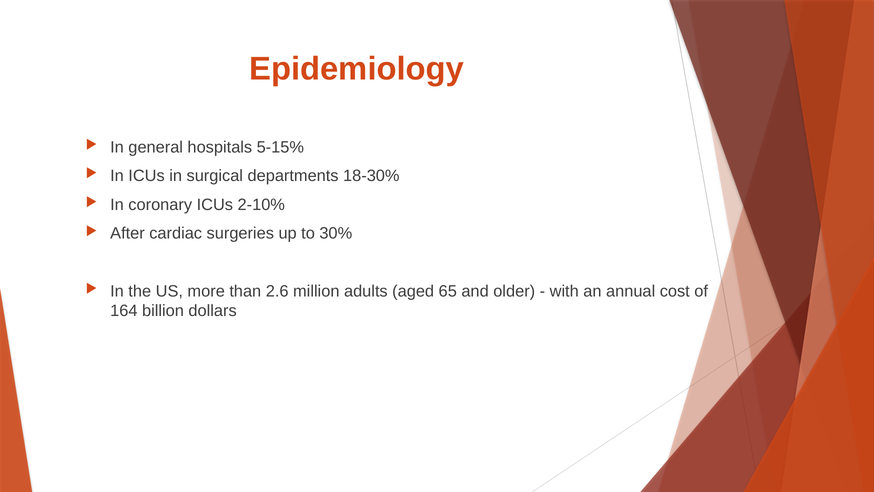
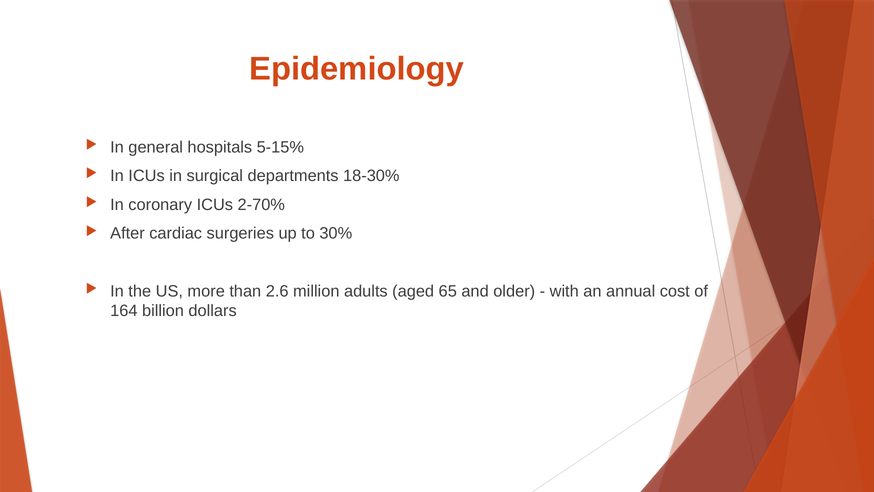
2-10%: 2-10% -> 2-70% (261, 205)
